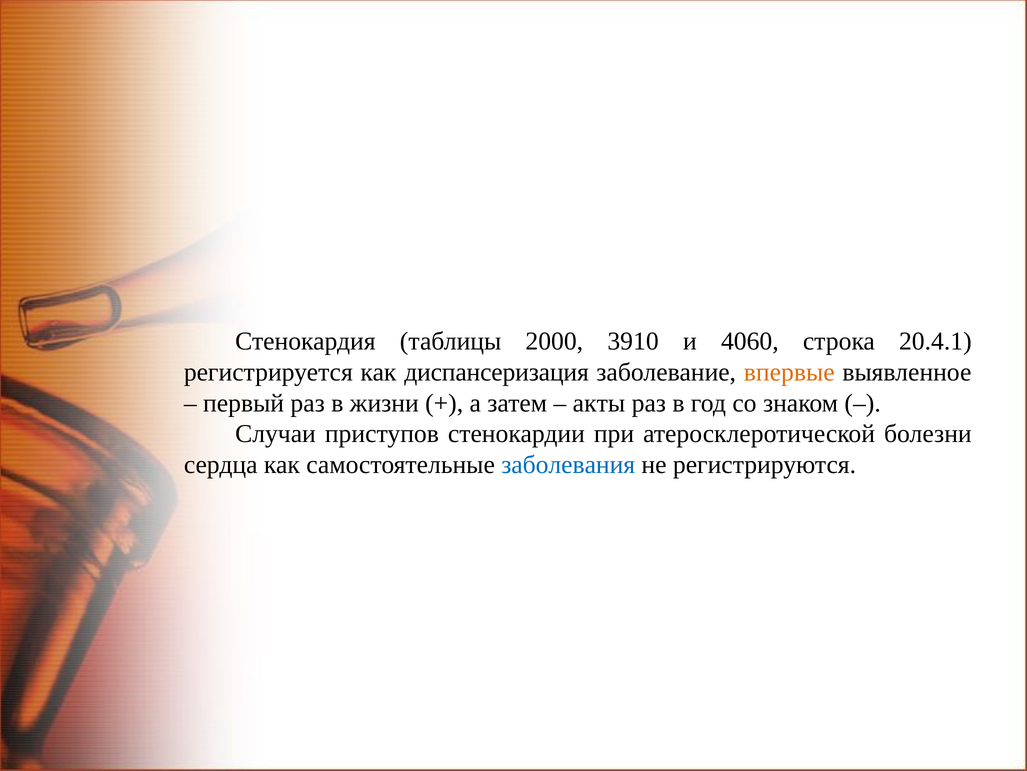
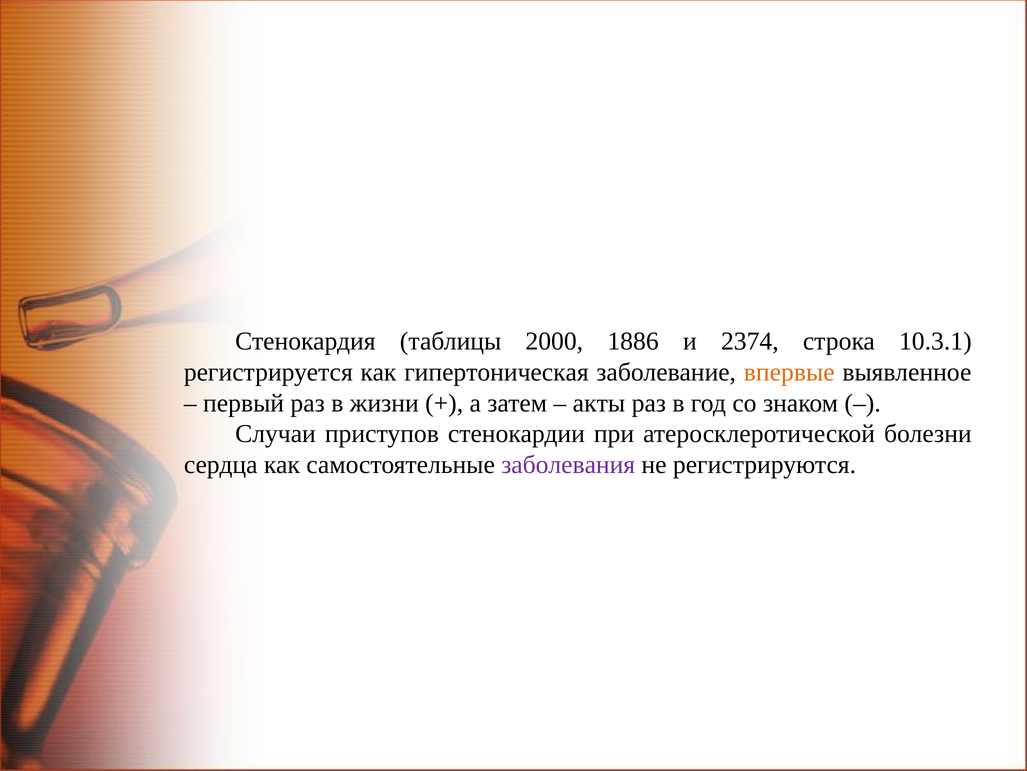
3910: 3910 -> 1886 (633, 341)
4060: 4060 -> 2374 (750, 341)
20.4.1: 20.4.1 -> 10.3.1 (935, 341)
диспансеризация: диспансеризация -> гипертоническая (496, 372)
заболевания colour: blue -> purple (568, 464)
